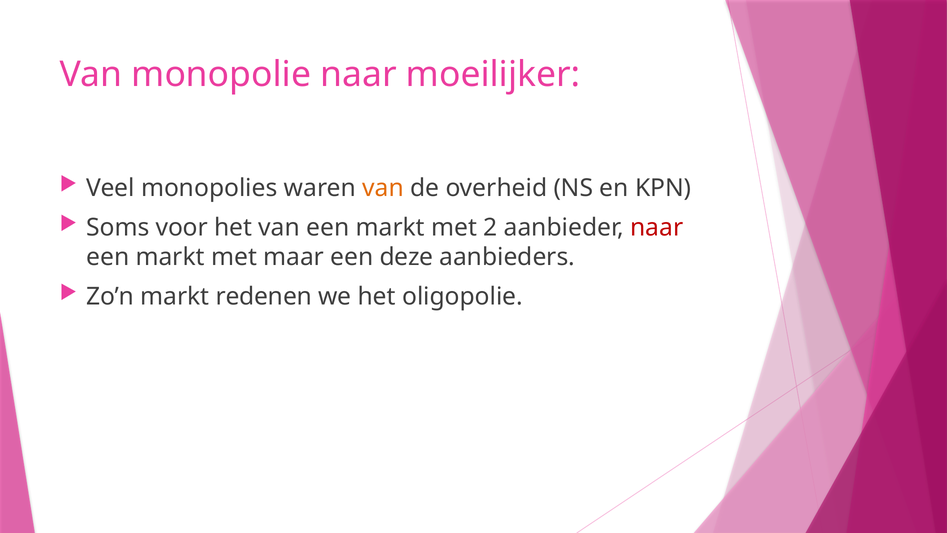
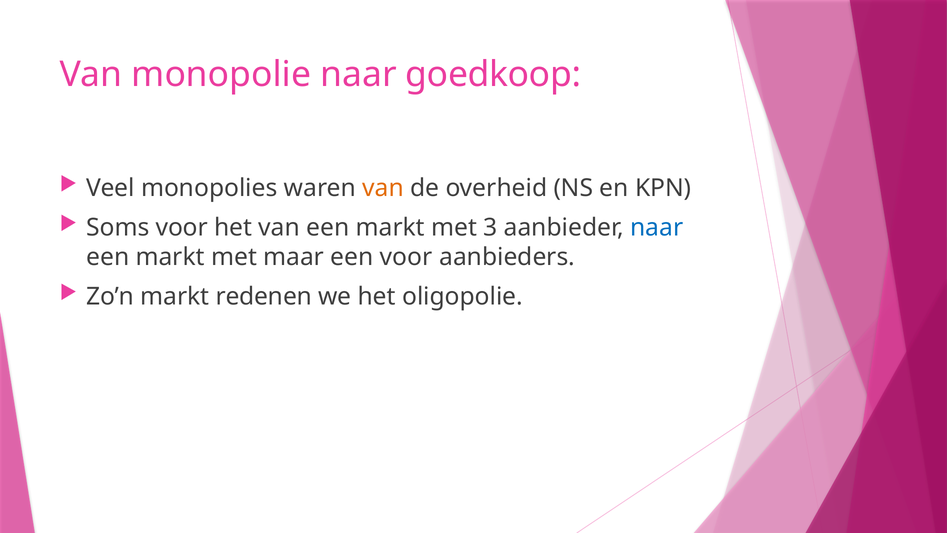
moeilijker: moeilijker -> goedkoop (493, 75)
2: 2 -> 3 (490, 227)
naar colour: red -> blue (657, 227)
een deze: deze -> voor (406, 257)
